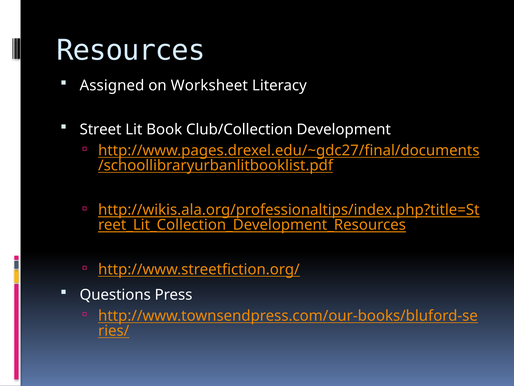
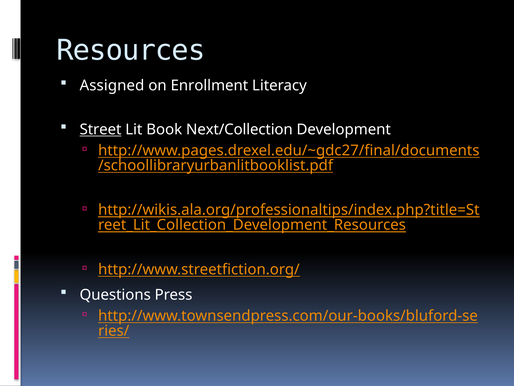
Worksheet: Worksheet -> Enrollment (209, 85)
Street underline: none -> present (101, 129)
Club/Collection: Club/Collection -> Next/Collection (239, 129)
